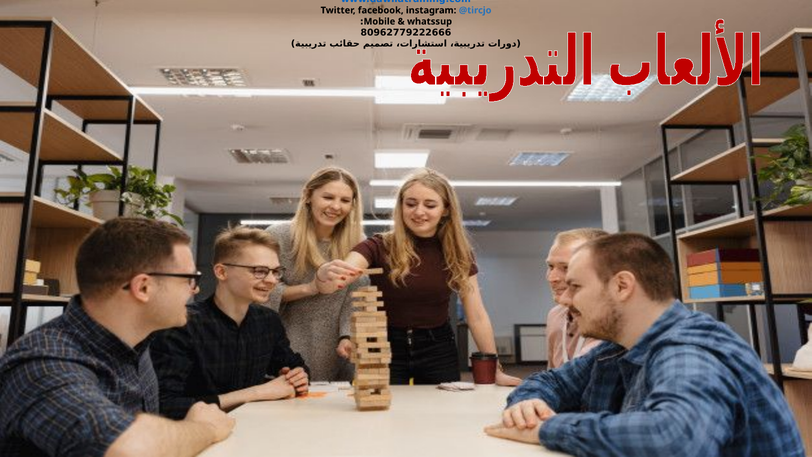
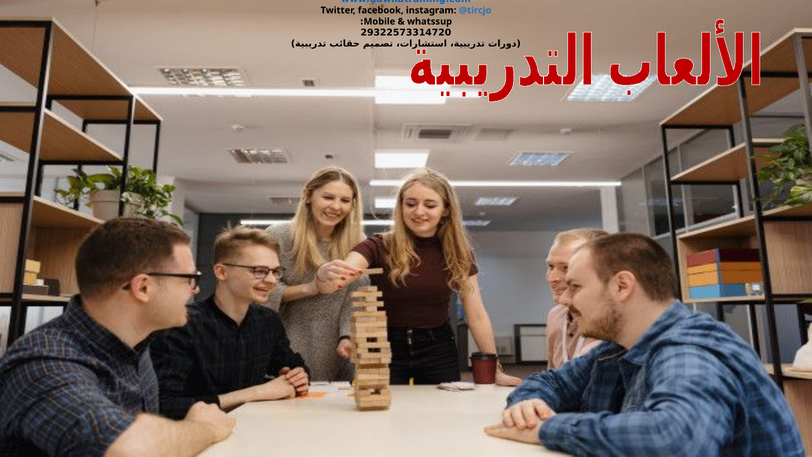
80962779222666: 80962779222666 -> 29322573314720 (406, 33)
